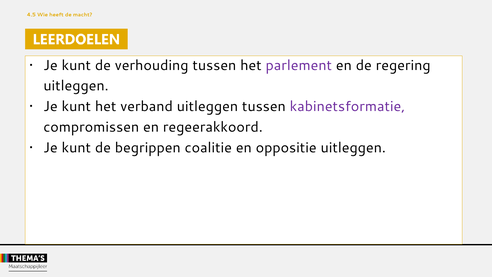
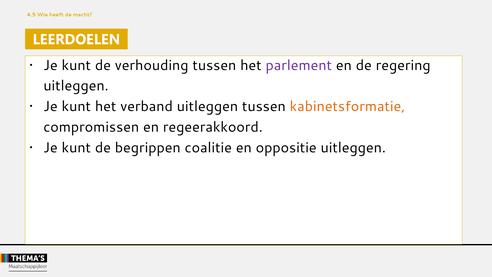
kabinetsformatie colour: purple -> orange (347, 106)
